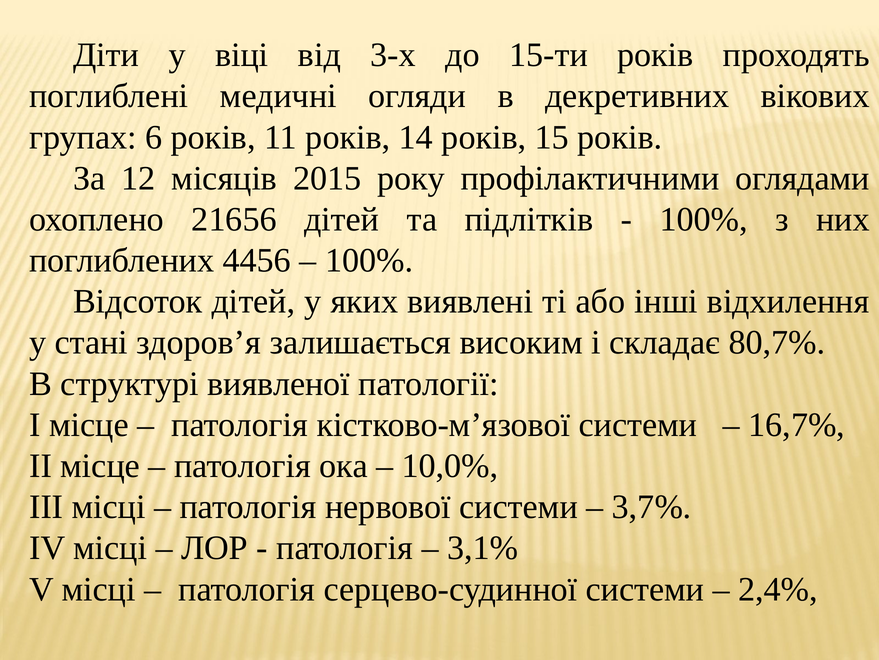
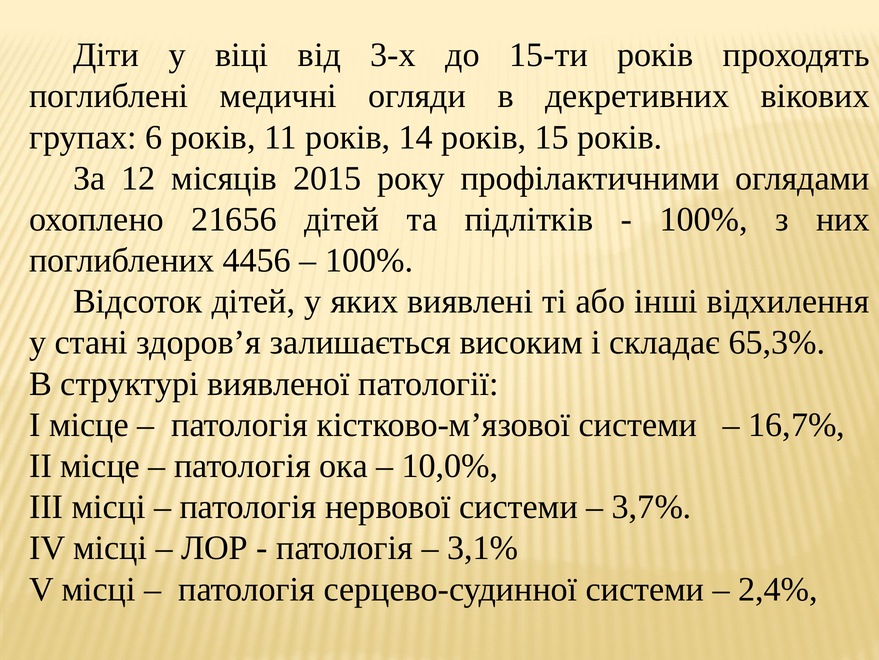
80,7%: 80,7% -> 65,3% (777, 342)
